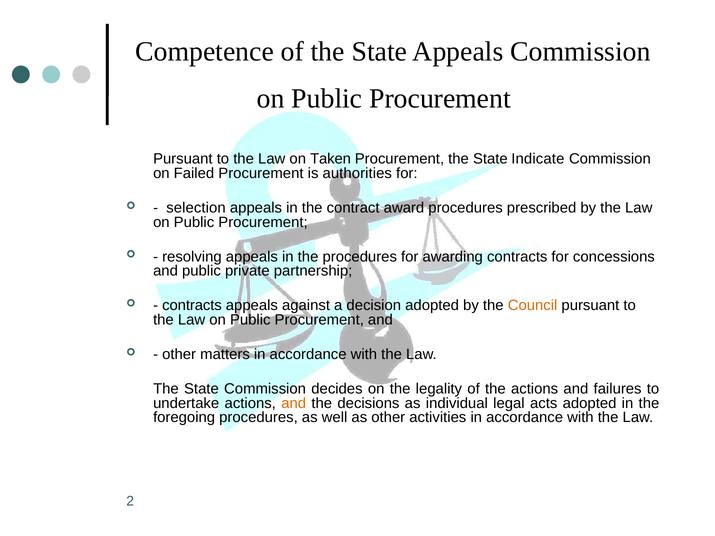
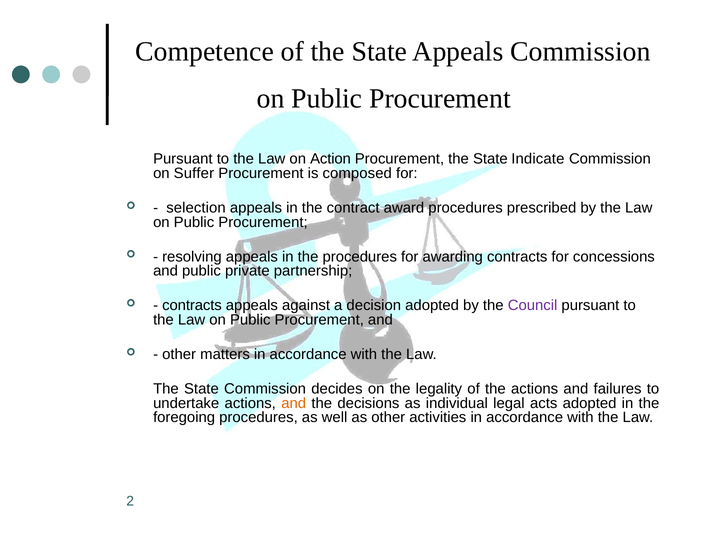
Taken: Taken -> Action (331, 159)
Failed: Failed -> Suffer (194, 173)
authorities: authorities -> composed (357, 173)
Council colour: orange -> purple (533, 306)
